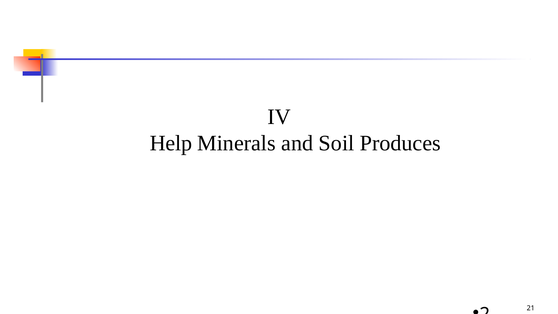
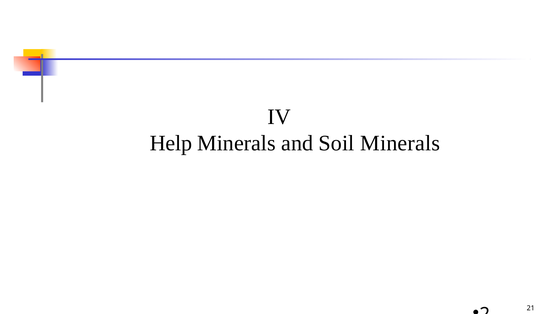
Soil Produces: Produces -> Minerals (400, 143)
